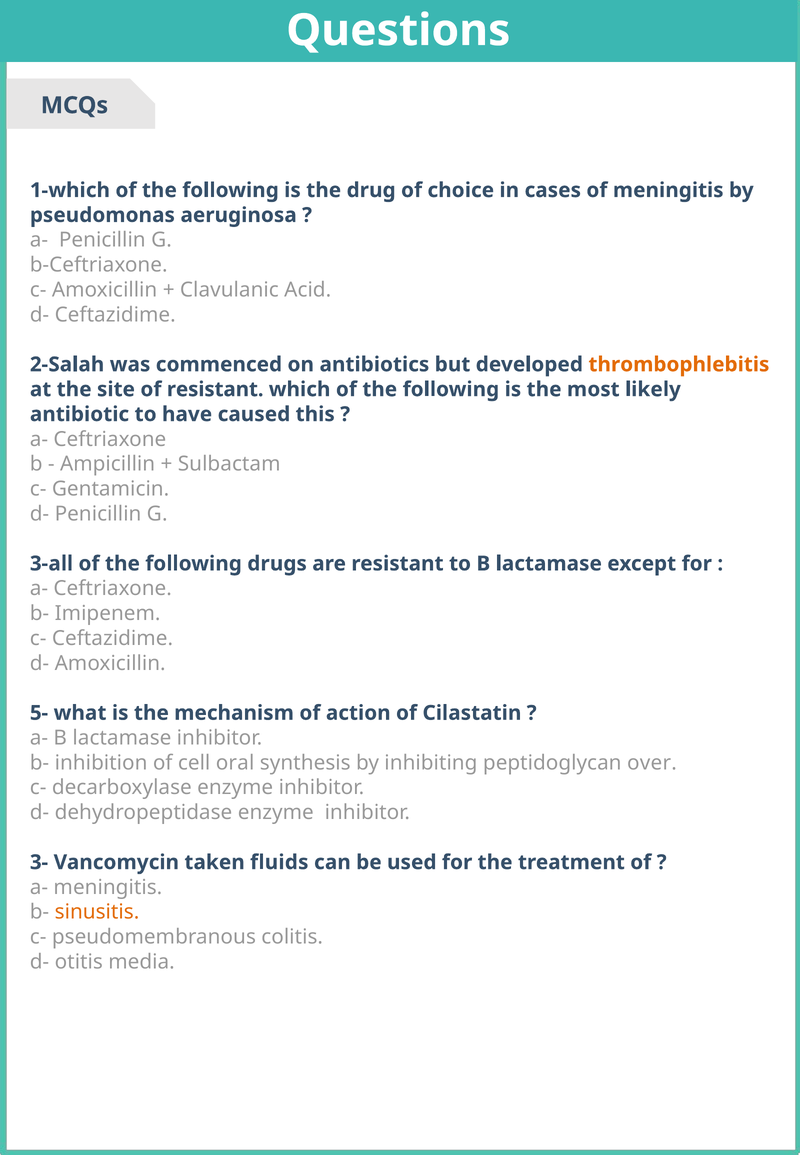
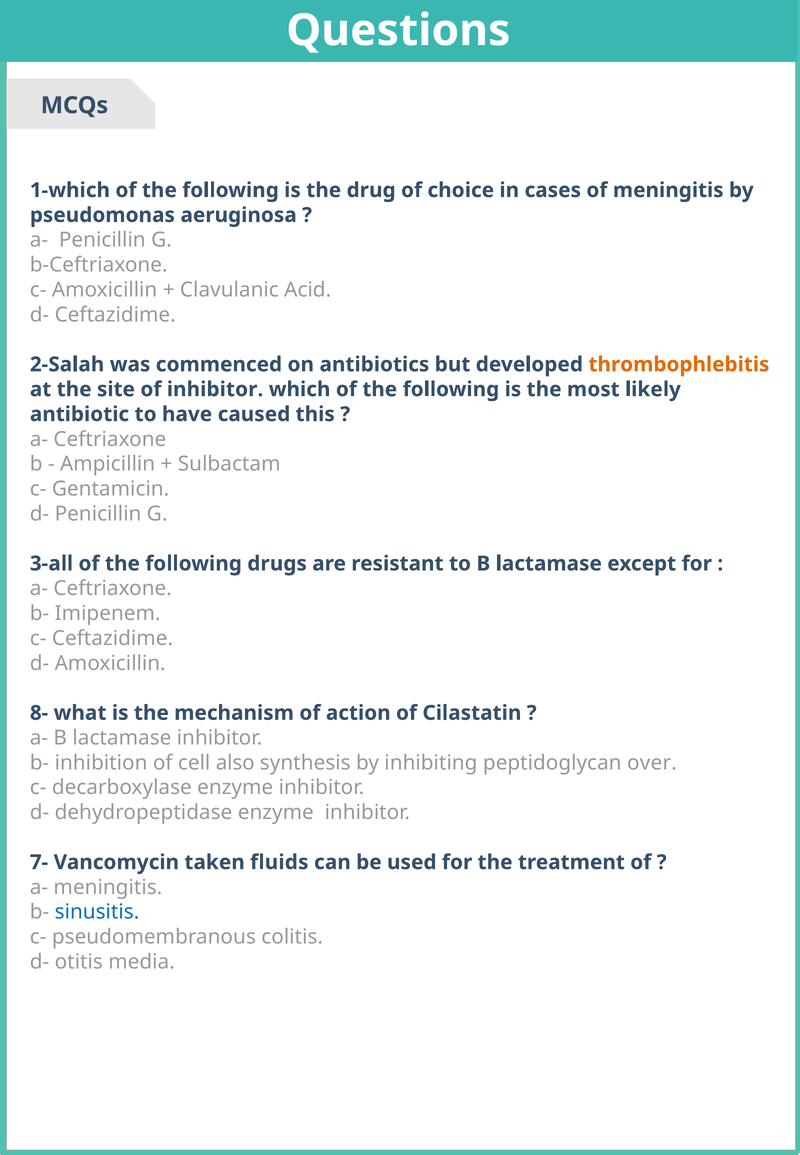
of resistant: resistant -> inhibitor (215, 390)
5-: 5- -> 8- (39, 713)
oral: oral -> also (235, 763)
3-: 3- -> 7- (39, 863)
sinusitis colour: orange -> blue (97, 913)
